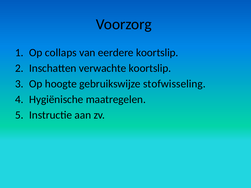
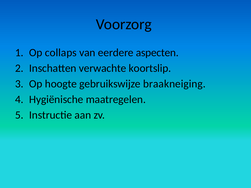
eerdere koortslip: koortslip -> aspecten (157, 53)
stofwisseling: stofwisseling -> braakneiging (174, 84)
